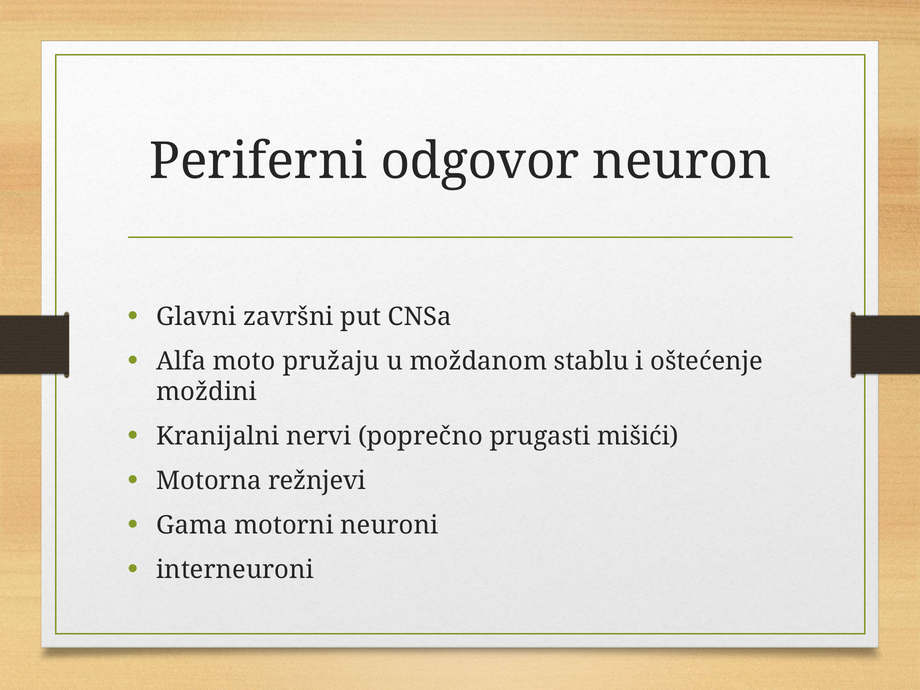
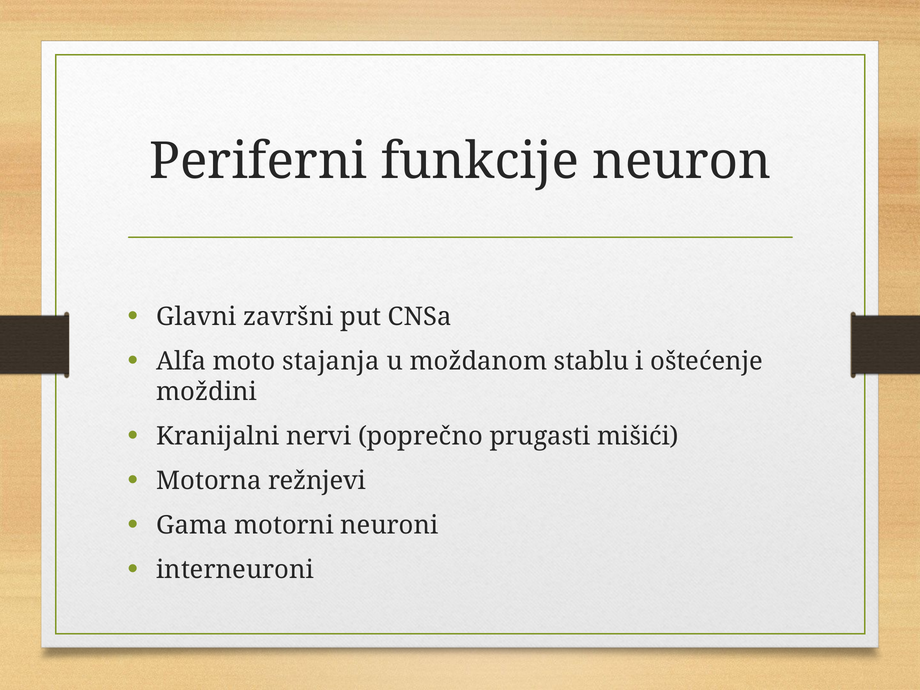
odgovor: odgovor -> funkcije (480, 161)
pružaju: pružaju -> stajanja (331, 361)
